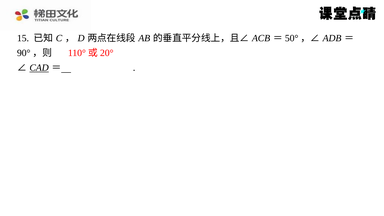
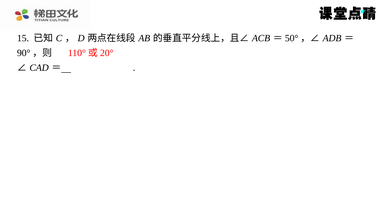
CAD underline: present -> none (39, 68)
